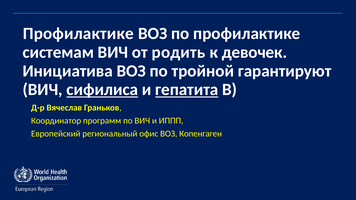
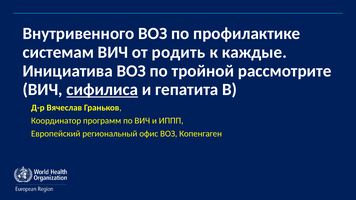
Профилактике: Профилактике -> Внутривенного (78, 33)
девочек: девочек -> каждые (254, 52)
гарантируют: гарантируют -> рассмотрите (285, 71)
гепатита underline: present -> none (187, 90)
